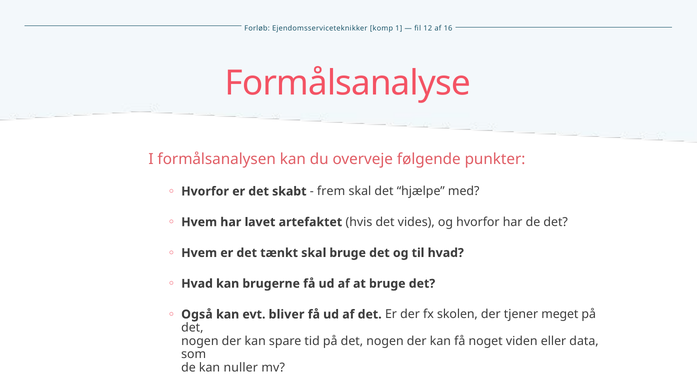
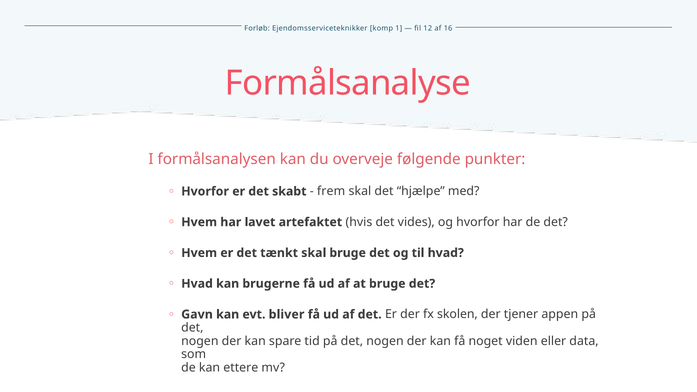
Også: Også -> Gavn (197, 314)
meget: meget -> appen (560, 314)
nuller: nuller -> ettere (241, 368)
